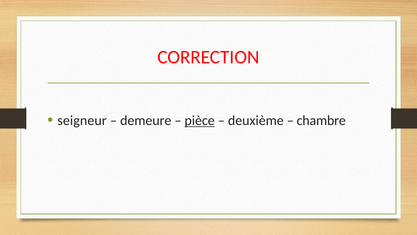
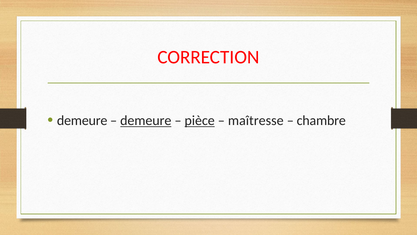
seigneur: seigneur -> demeure (82, 120)
demeure underline: none -> present (146, 120)
deuxième: deuxième -> maîtresse (256, 120)
